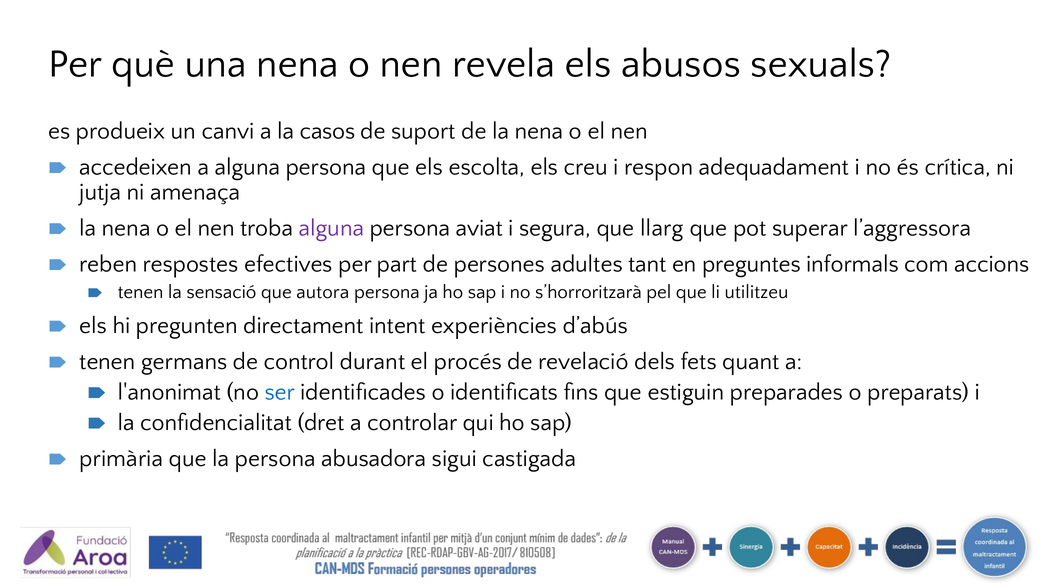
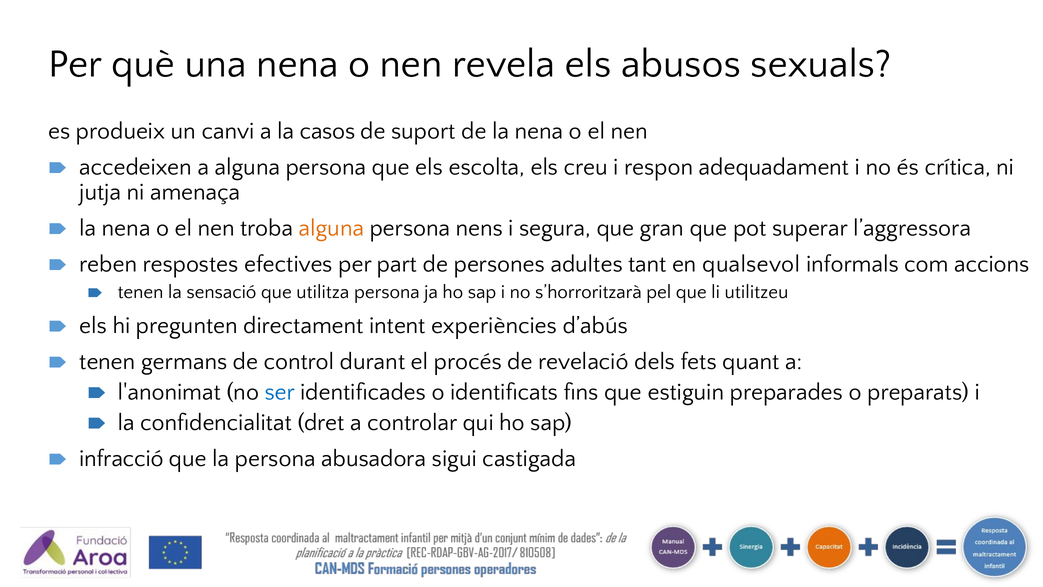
alguna colour: purple -> orange (331, 228)
aviat: aviat -> nens (479, 228)
llarg: llarg -> gran (662, 228)
preguntes: preguntes -> qualsevol (751, 264)
autora: autora -> utilitza (323, 292)
primària: primària -> infracció (121, 458)
